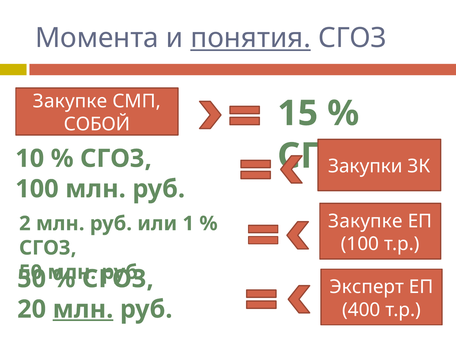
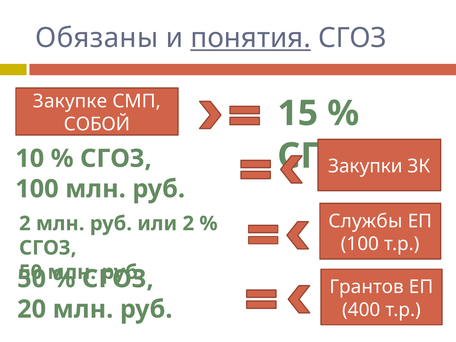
Момента: Момента -> Обязаны (97, 38)
Закупке: Закупке -> Службы (365, 221)
или 1: 1 -> 2 (188, 224)
Эксперт: Эксперт -> Грантов (367, 287)
млн underline: present -> none (83, 309)
